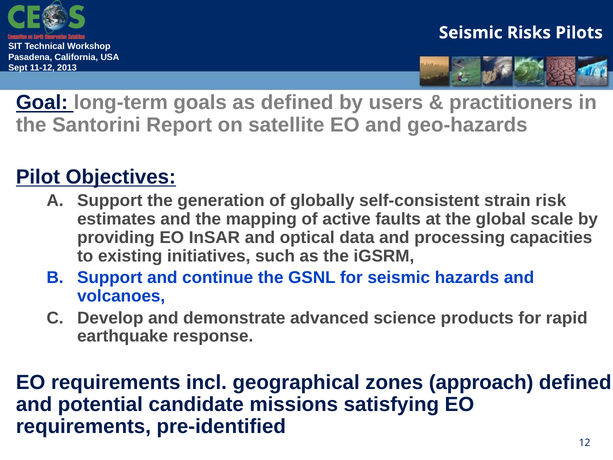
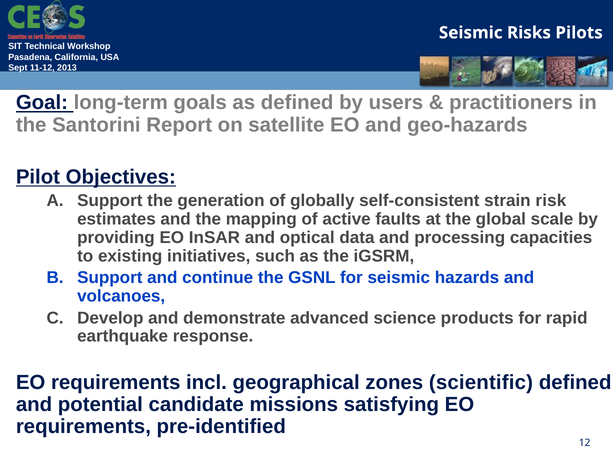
approach: approach -> scientific (481, 382)
